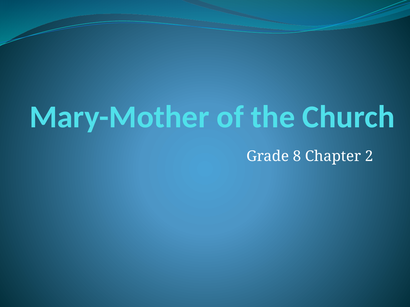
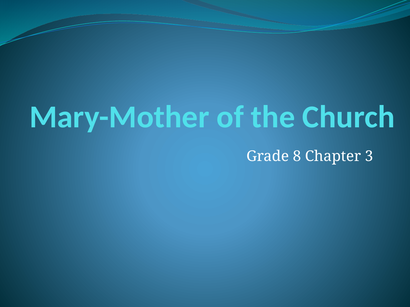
2: 2 -> 3 (369, 157)
